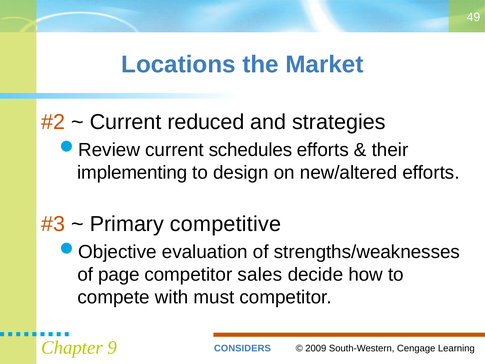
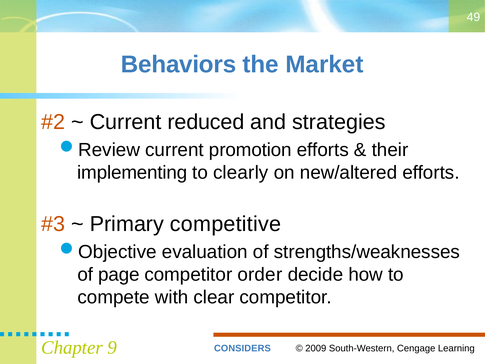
Locations: Locations -> Behaviors (179, 64)
schedules: schedules -> promotion (250, 150)
design: design -> clearly (241, 172)
sales: sales -> order (260, 274)
must: must -> clear (214, 297)
